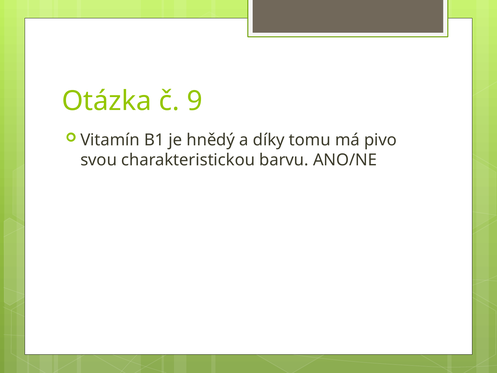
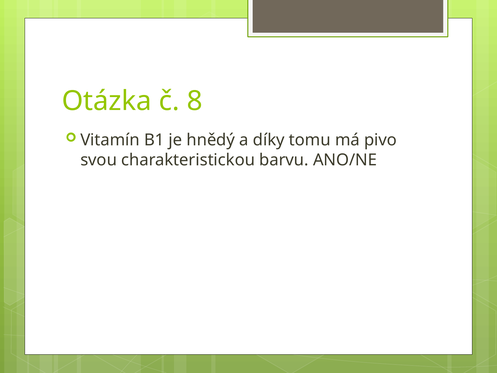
9: 9 -> 8 (195, 101)
